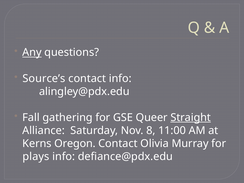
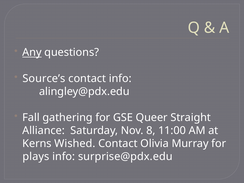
Straight underline: present -> none (191, 117)
Oregon: Oregon -> Wished (75, 144)
defiance@pdx.edu: defiance@pdx.edu -> surprise@pdx.edu (125, 157)
